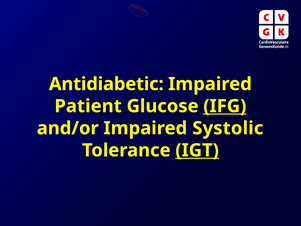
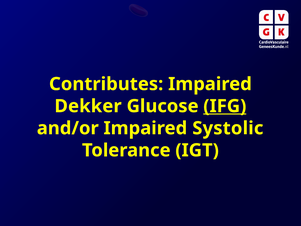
Antidiabetic: Antidiabetic -> Contributes (106, 84)
Patient: Patient -> Dekker (88, 106)
IGT underline: present -> none (197, 150)
